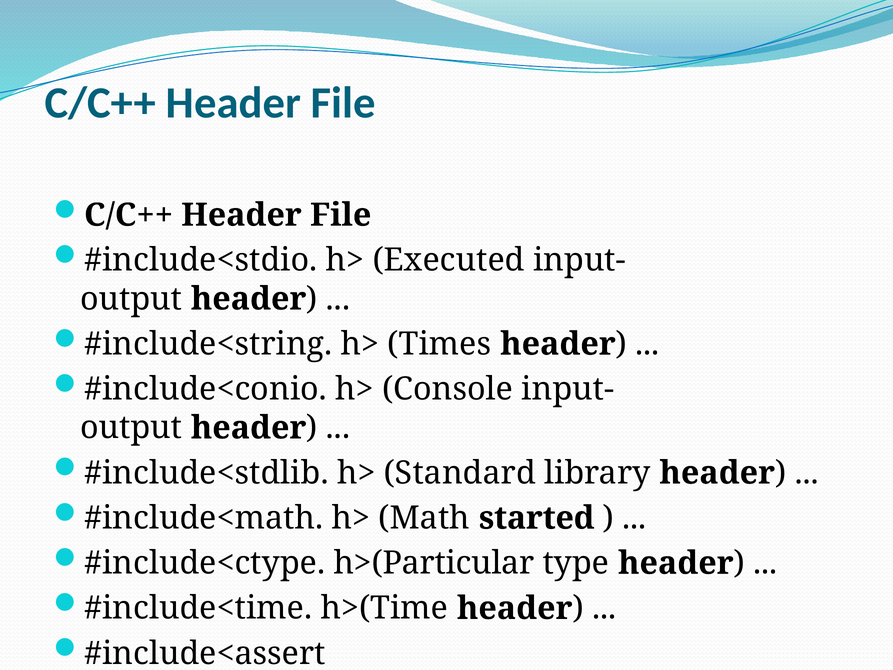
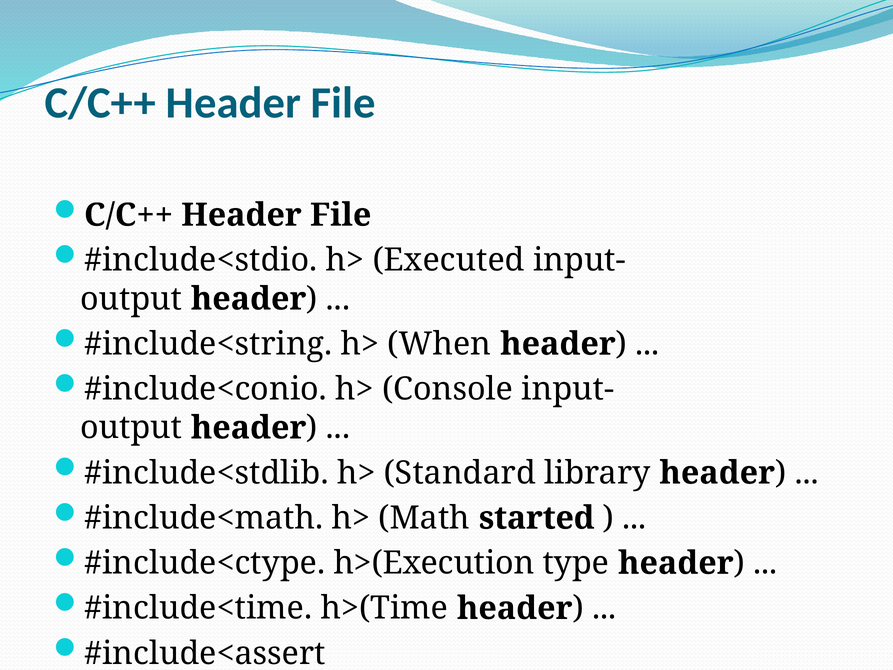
Times: Times -> When (439, 344)
h>(Particular: h>(Particular -> h>(Execution (434, 563)
